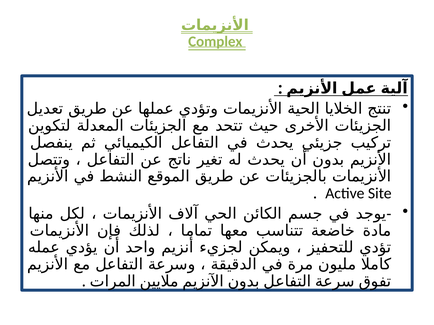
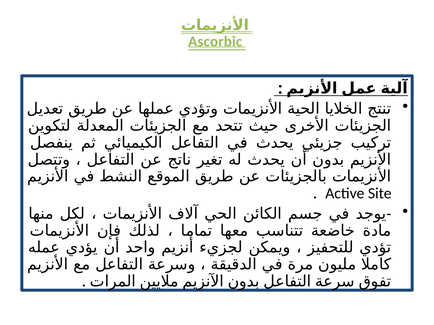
Complex: Complex -> Ascorbic (215, 42)
